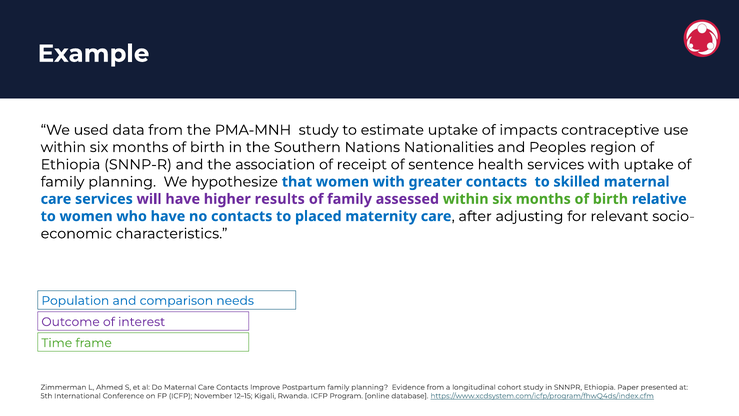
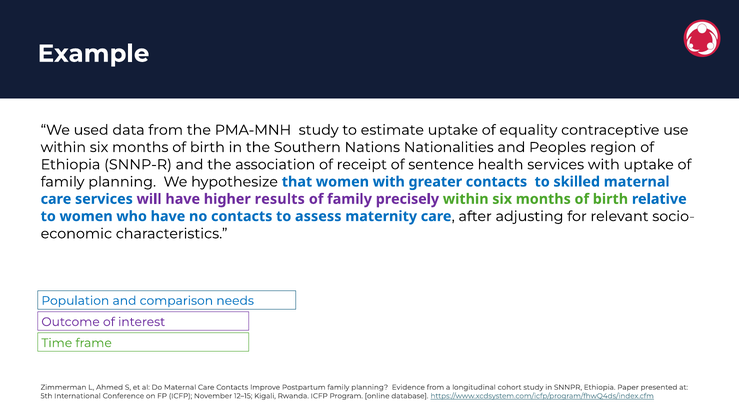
impacts: impacts -> equality (528, 130)
assessed: assessed -> precisely (407, 199)
placed: placed -> assess (318, 216)
